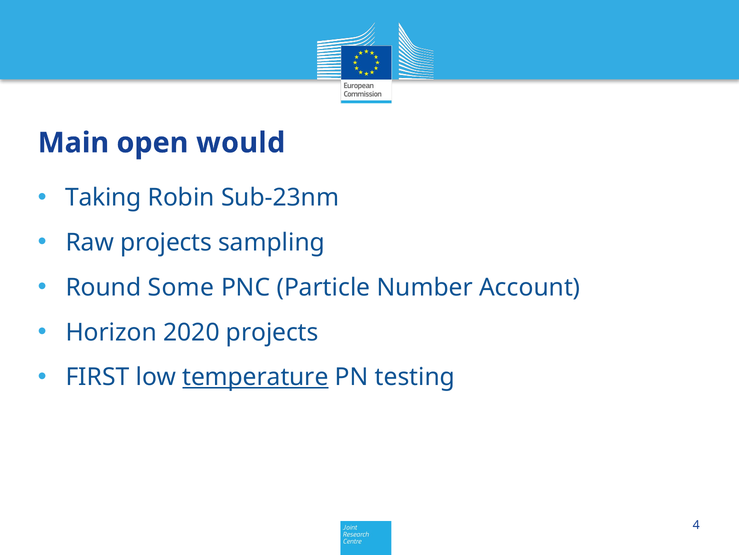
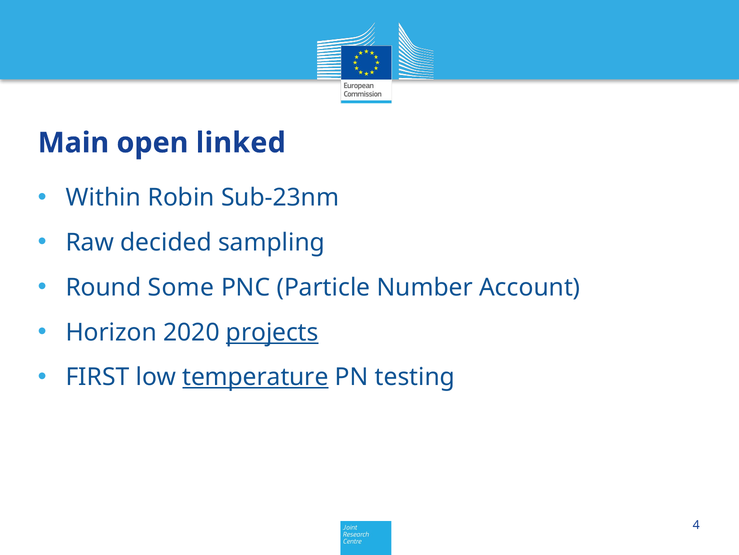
would: would -> linked (241, 143)
Taking: Taking -> Within (103, 198)
Raw projects: projects -> decided (166, 242)
projects underline: none -> present (272, 332)
